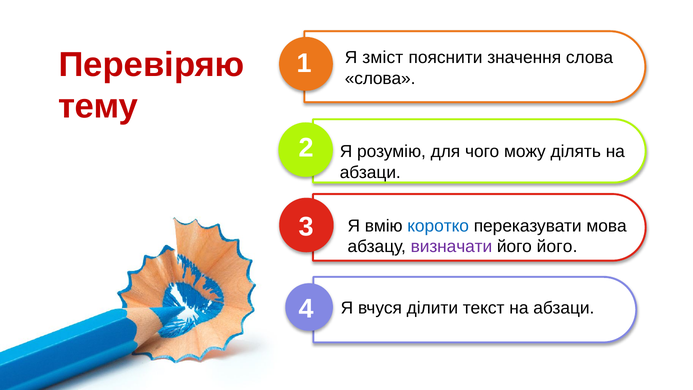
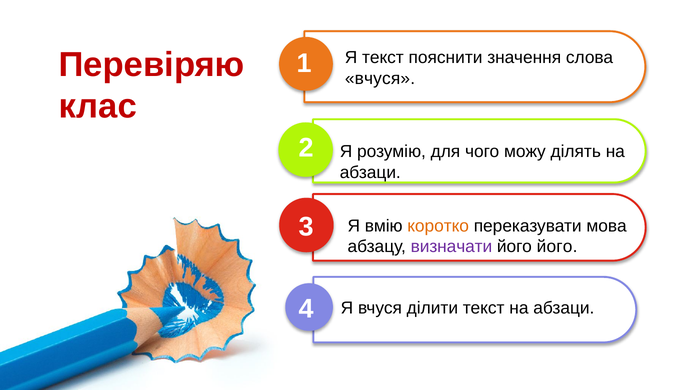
Я зміст: зміст -> текст (383, 58)
слова: слова -> вчуся (380, 78)
тему: тему -> клас (98, 106)
коротко colour: blue -> orange (438, 226)
